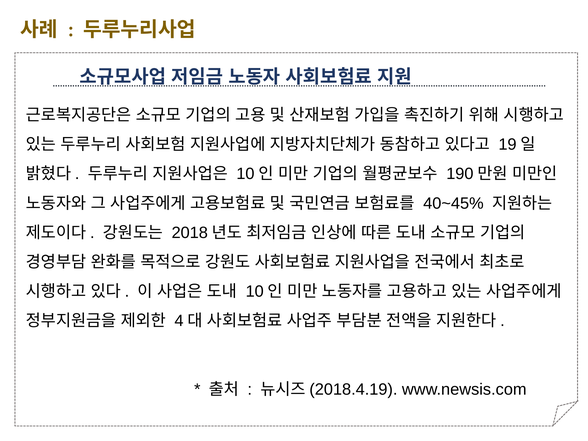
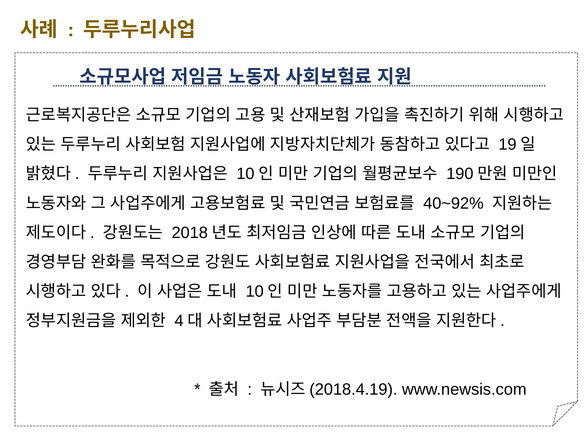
40~45%: 40~45% -> 40~92% (453, 203)
